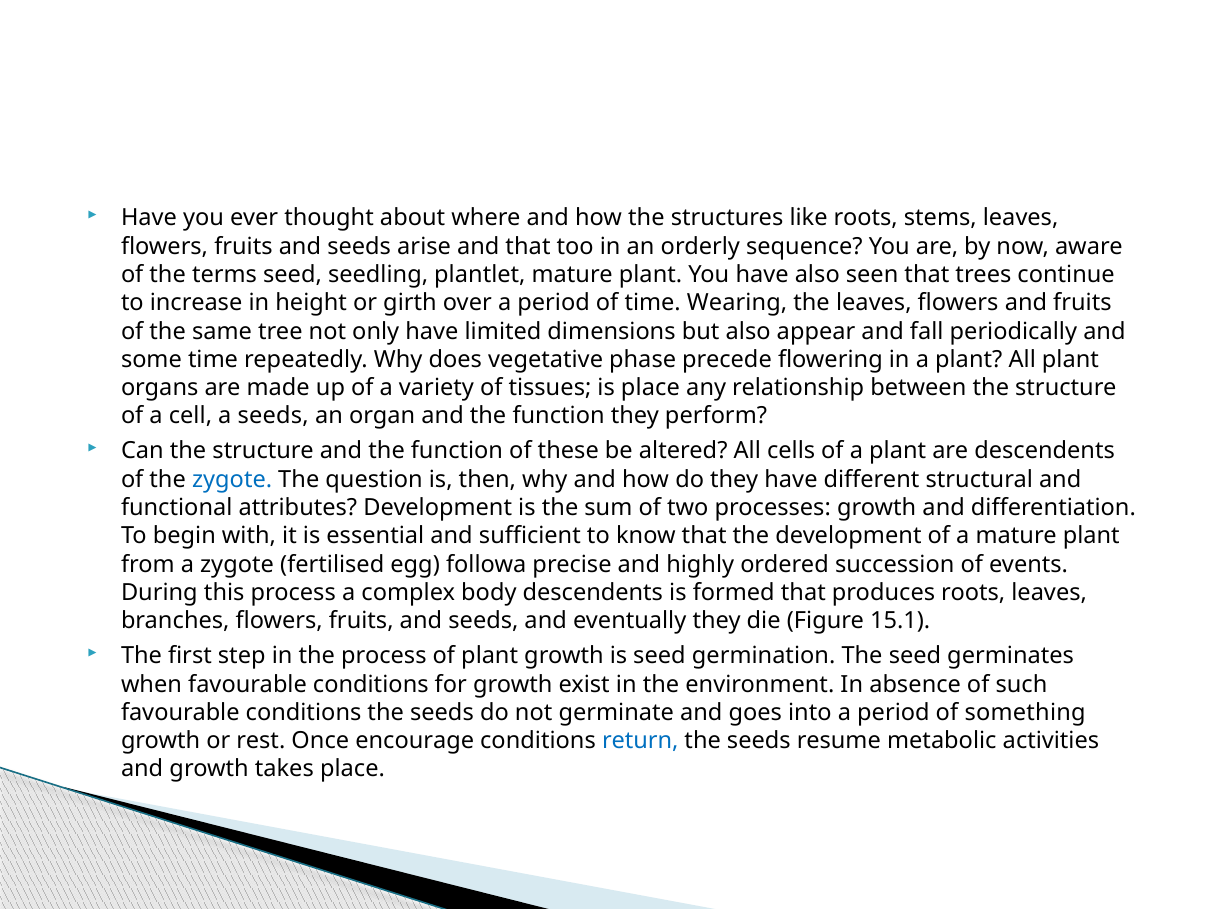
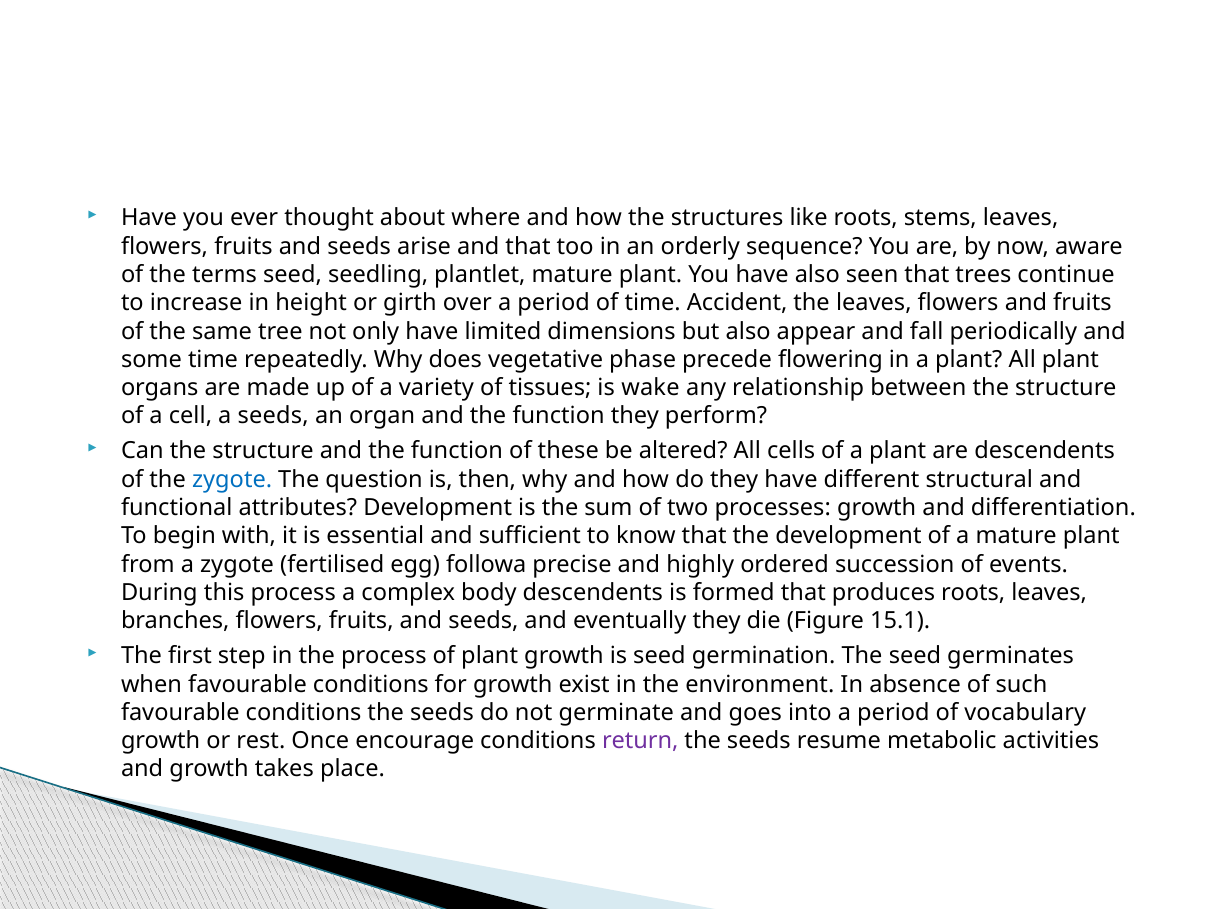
Wearing: Wearing -> Accident (737, 303)
is place: place -> wake (650, 388)
something: something -> vocabulary (1025, 713)
return colour: blue -> purple (640, 741)
